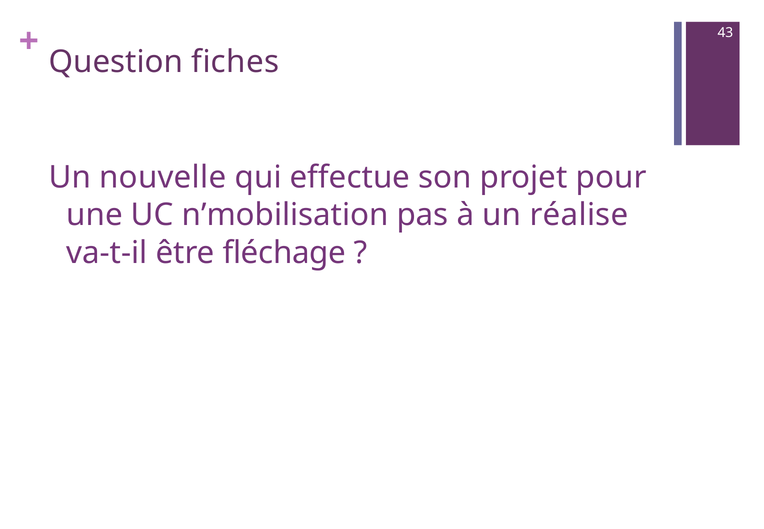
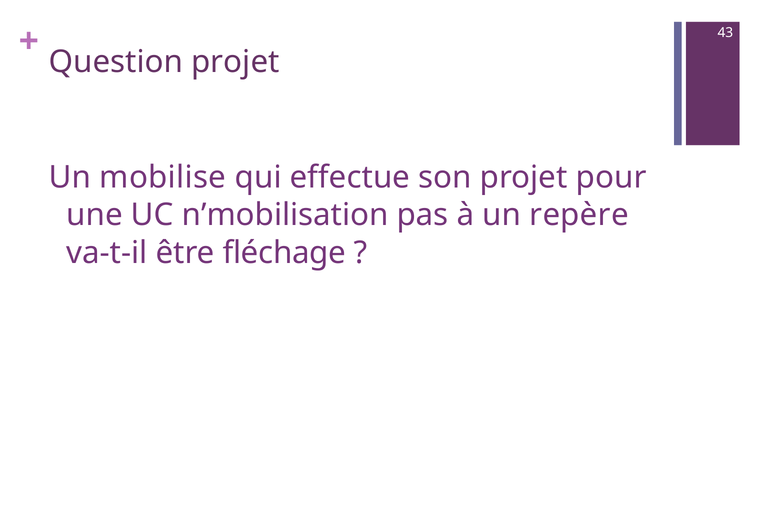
Question fiches: fiches -> projet (235, 62)
nouvelle: nouvelle -> mobilise (163, 177)
réalise: réalise -> repère (579, 215)
